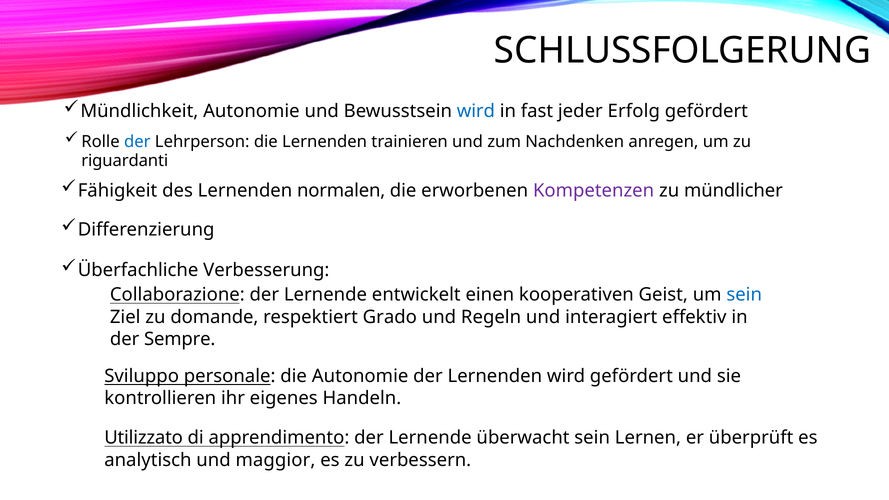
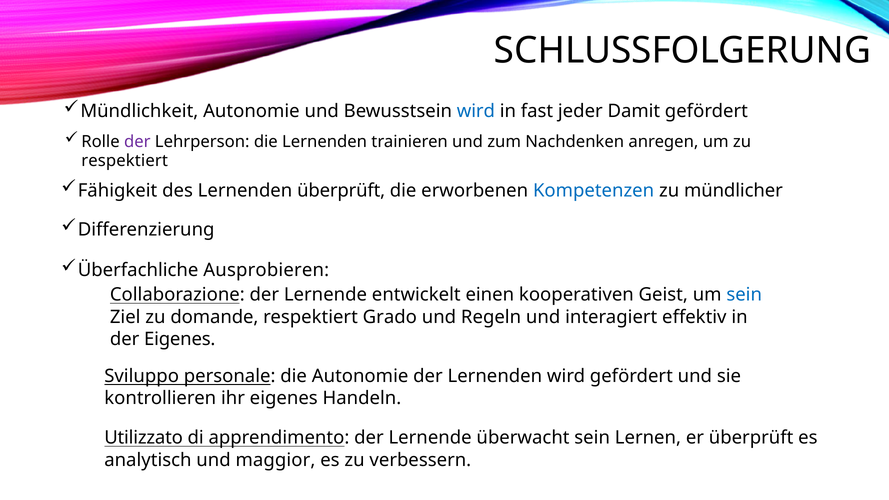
Erfolg: Erfolg -> Damit (634, 111)
der colour: blue -> purple (137, 142)
riguardanti: riguardanti -> respektiert (125, 161)
Lernenden normalen: normalen -> überprüft (341, 191)
Kompetenzen colour: purple -> blue (594, 191)
Verbesserung: Verbesserung -> Ausprobieren (266, 270)
der Sempre: Sempre -> Eigenes (180, 339)
